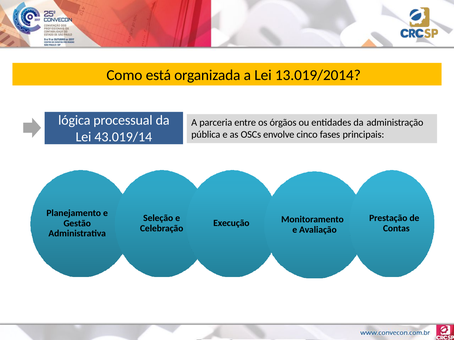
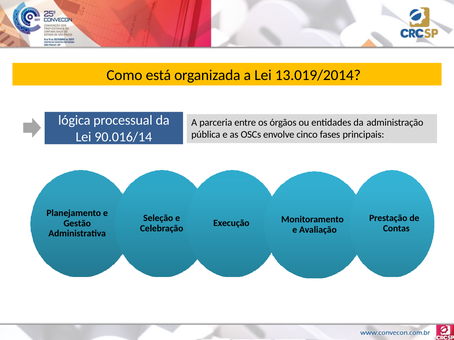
43.019/14: 43.019/14 -> 90.016/14 (123, 137)
